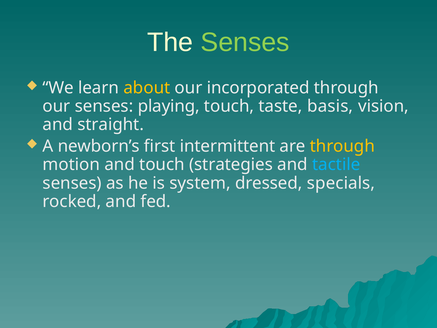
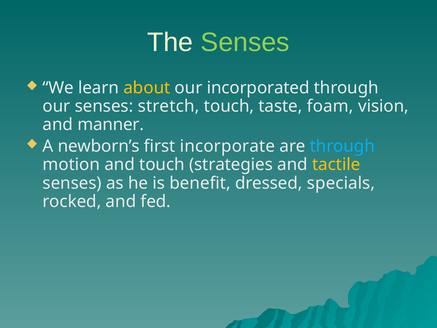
playing: playing -> stretch (169, 106)
basis: basis -> foam (330, 106)
straight: straight -> manner (111, 124)
intermittent: intermittent -> incorporate (227, 146)
through colour: yellow -> light blue (342, 146)
tactile colour: light blue -> yellow (336, 165)
system: system -> benefit (200, 183)
